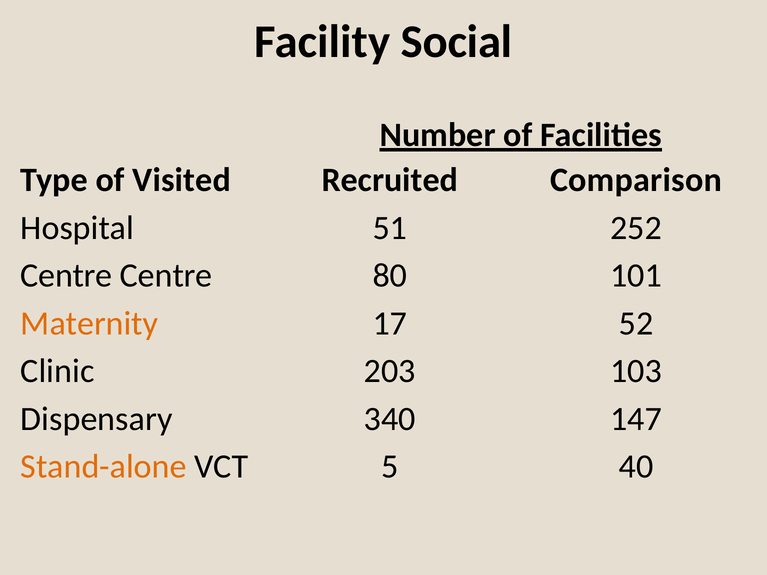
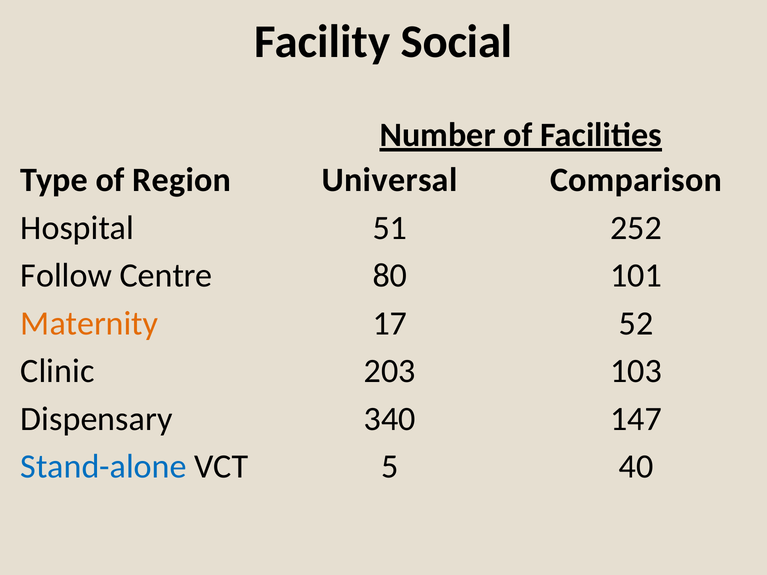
Visited: Visited -> Region (182, 180)
Recruited: Recruited -> Universal (390, 180)
Centre: Centre -> Follow (66, 276)
Stand-alone colour: orange -> blue (104, 467)
